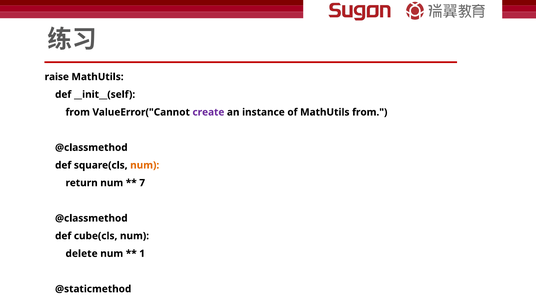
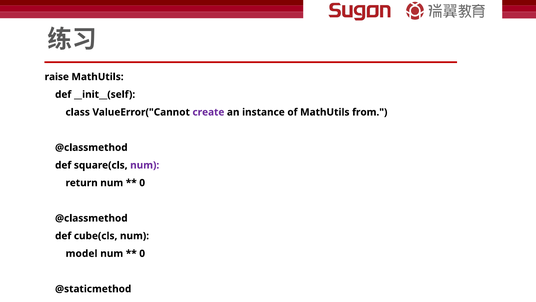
from: from -> class (78, 112)
num colour: orange -> purple (145, 165)
7: 7 -> 0 (142, 183)
delete: delete -> model (82, 253)
1: 1 -> 0 (142, 253)
